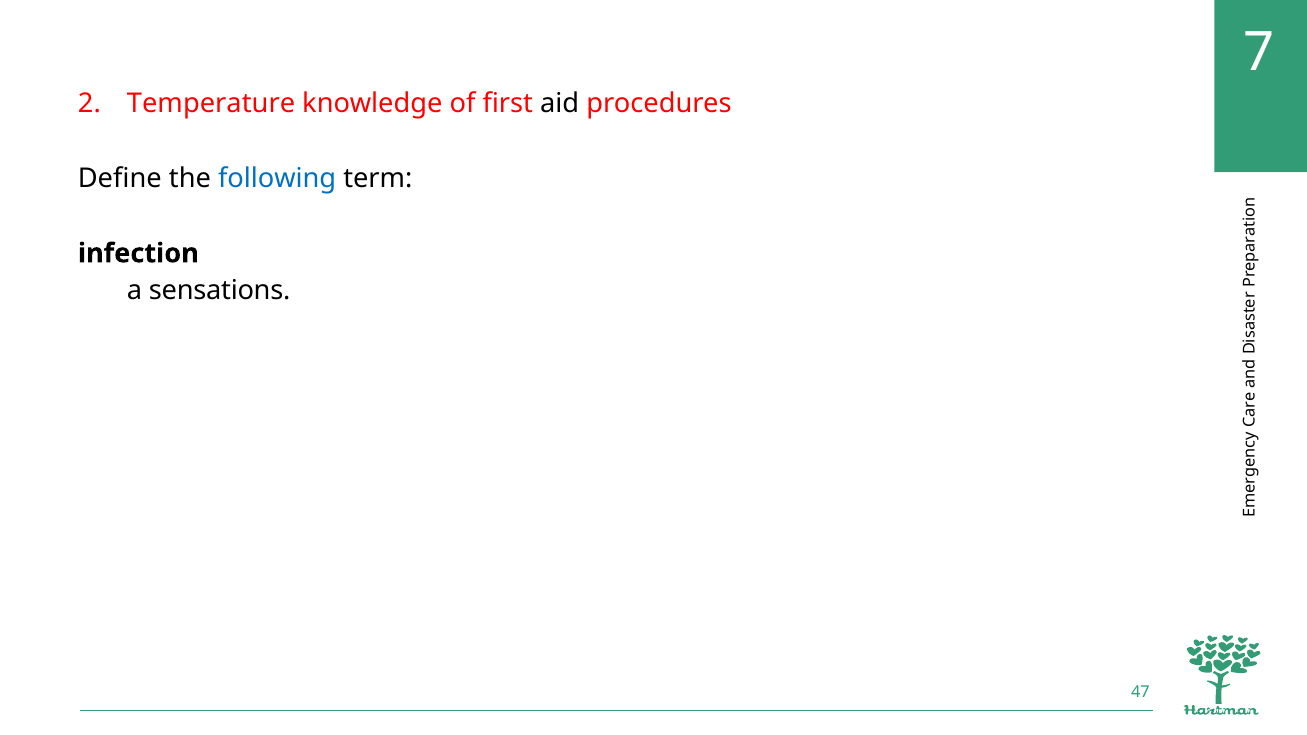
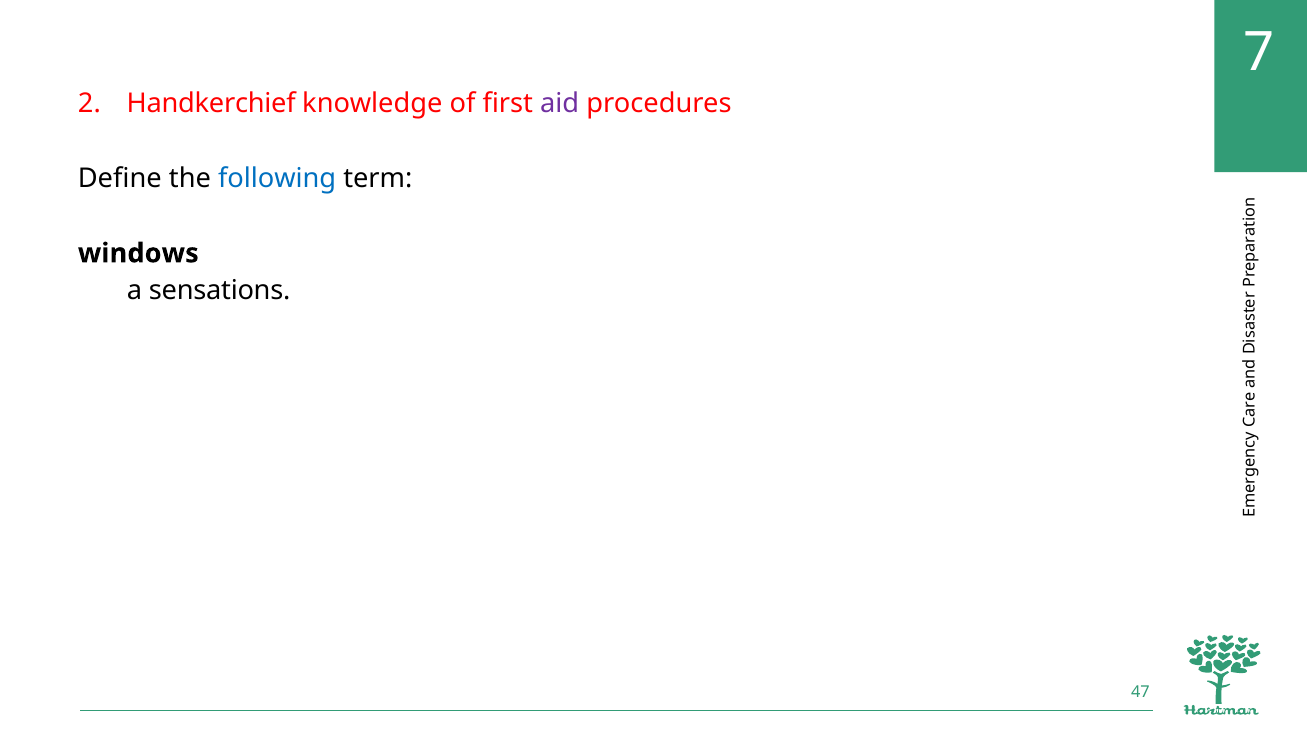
Temperature: Temperature -> Handkerchief (211, 103)
aid colour: black -> purple (560, 103)
infection: infection -> windows (138, 253)
